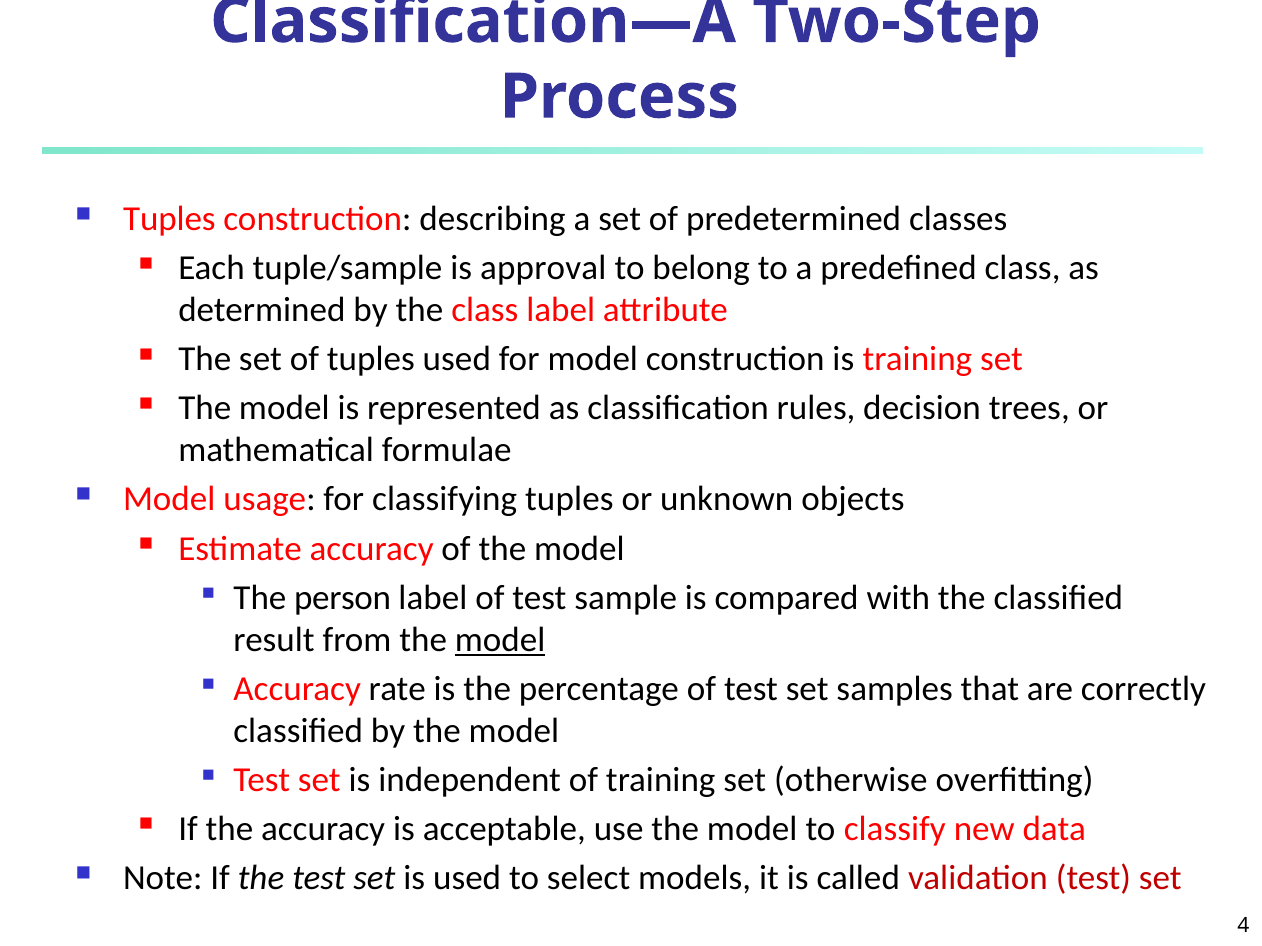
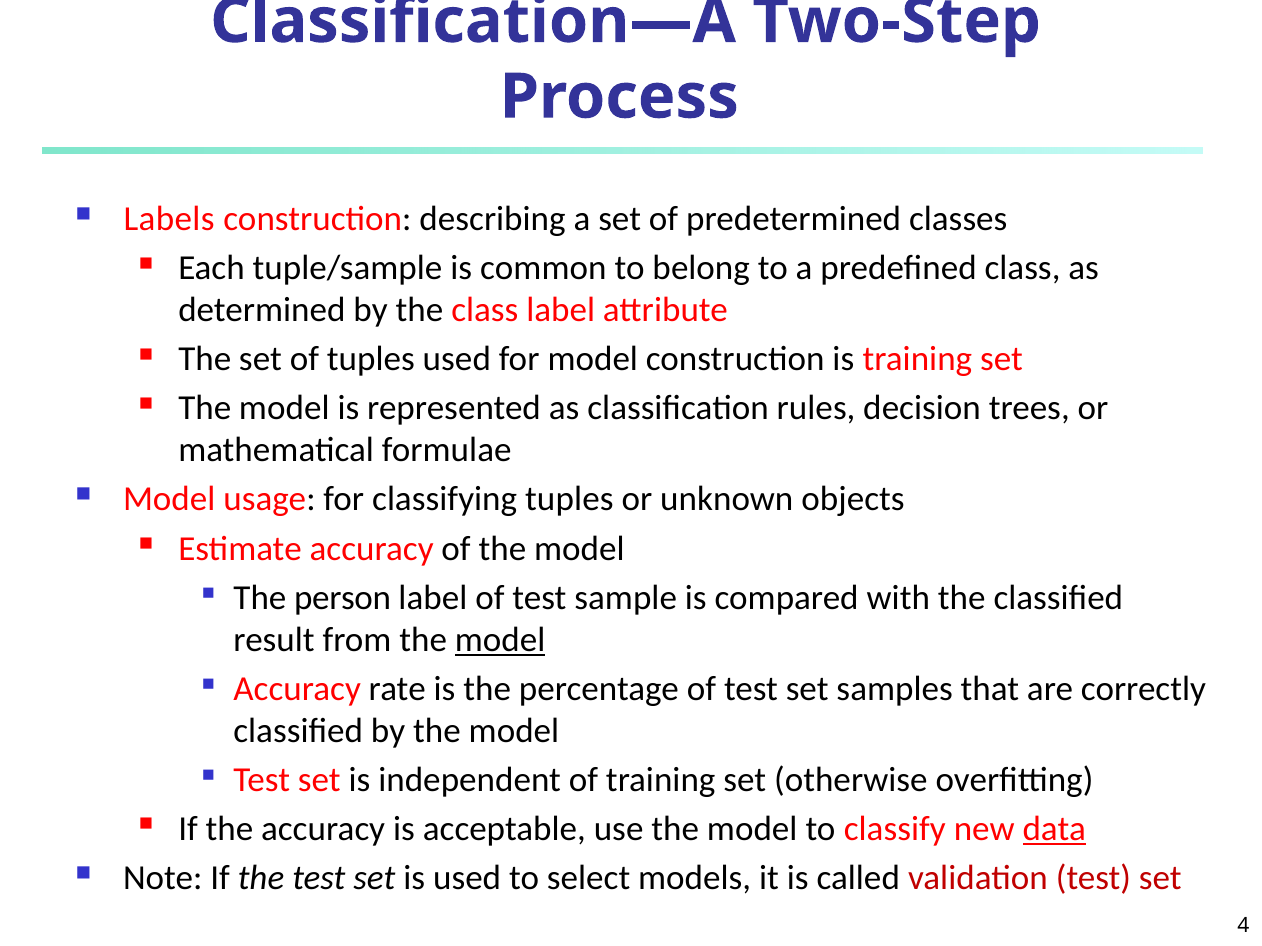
Tuples: Tuples -> Labels (169, 219)
approval: approval -> common (543, 268)
data underline: none -> present (1054, 829)
